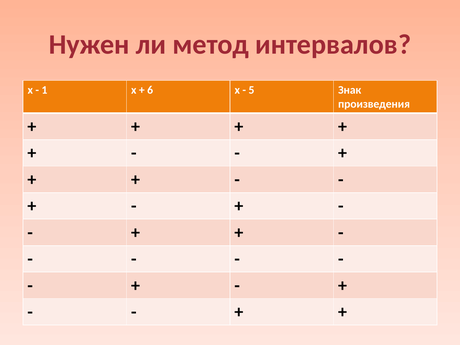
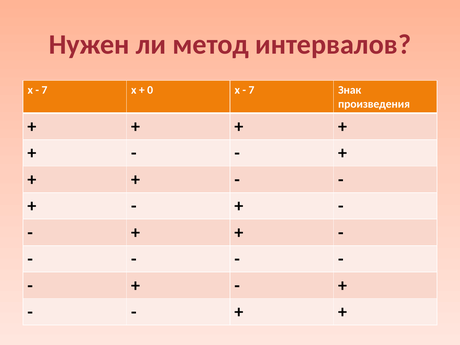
1: 1 -> 7 (44, 90)
6: 6 -> 0 (150, 90)
5: 5 -> 7 (251, 90)
